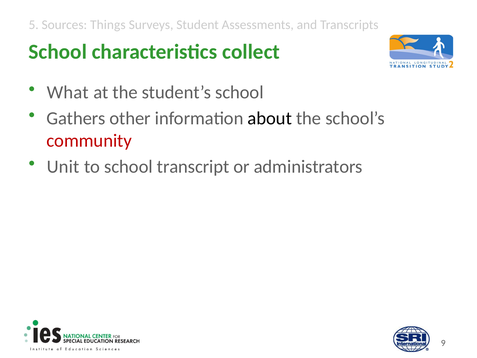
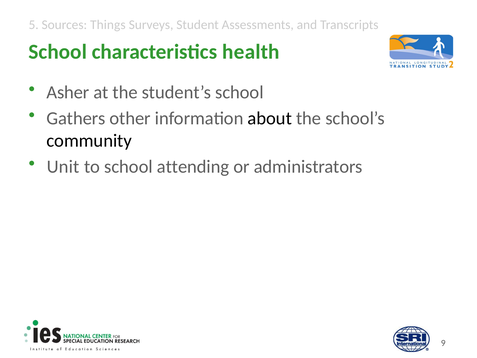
collect: collect -> health (251, 52)
What: What -> Asher (68, 92)
community colour: red -> black (89, 141)
transcript: transcript -> attending (193, 166)
